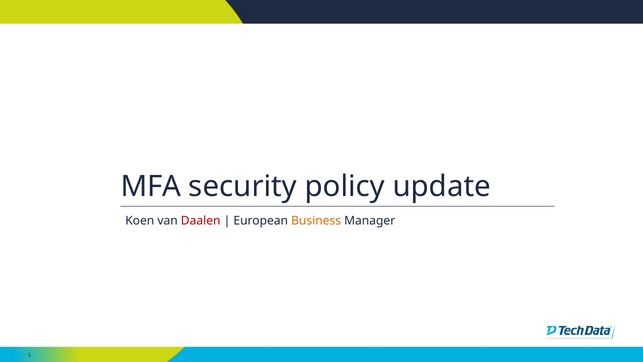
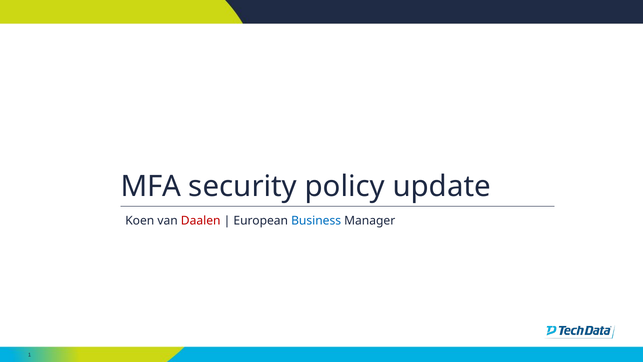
Business colour: orange -> blue (316, 220)
